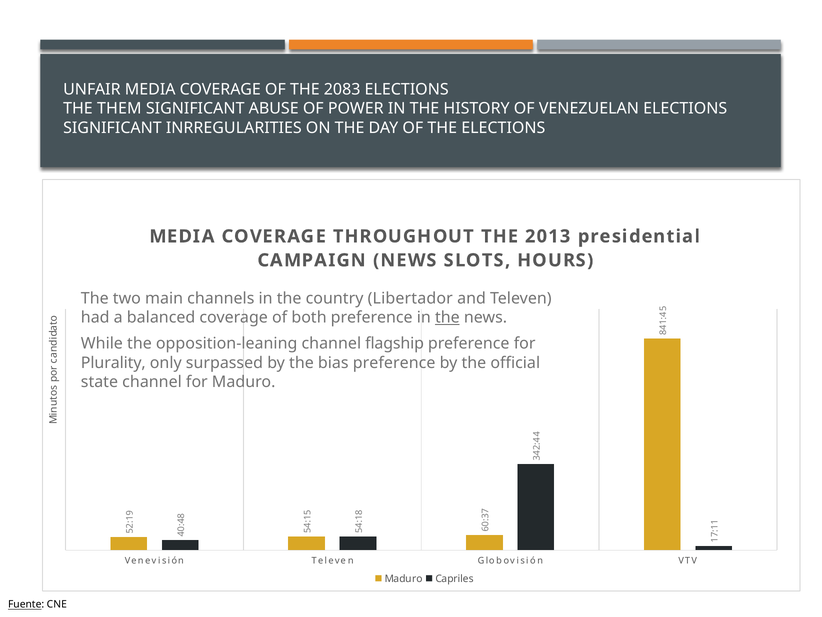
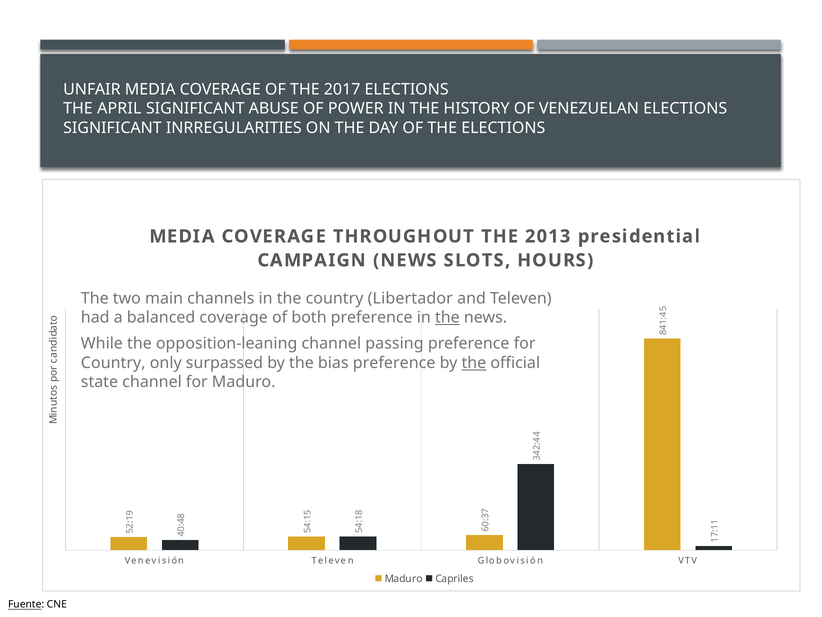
2083: 2083 -> 2017 (342, 89)
THEM: THEM -> APRIL (119, 109)
flagship: flagship -> passing (394, 343)
Plurality: Plurality -> Country (113, 363)
the underline: none -> present (474, 363)
